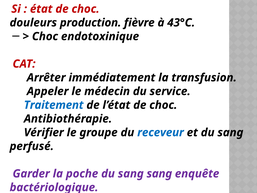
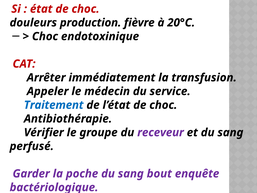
43°C: 43°C -> 20°C (181, 23)
receveur colour: blue -> purple (161, 132)
sang sang: sang -> bout (159, 173)
